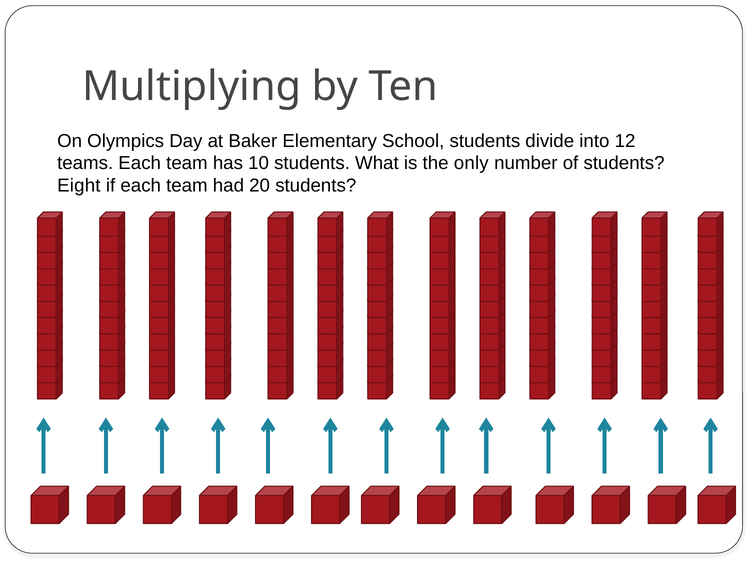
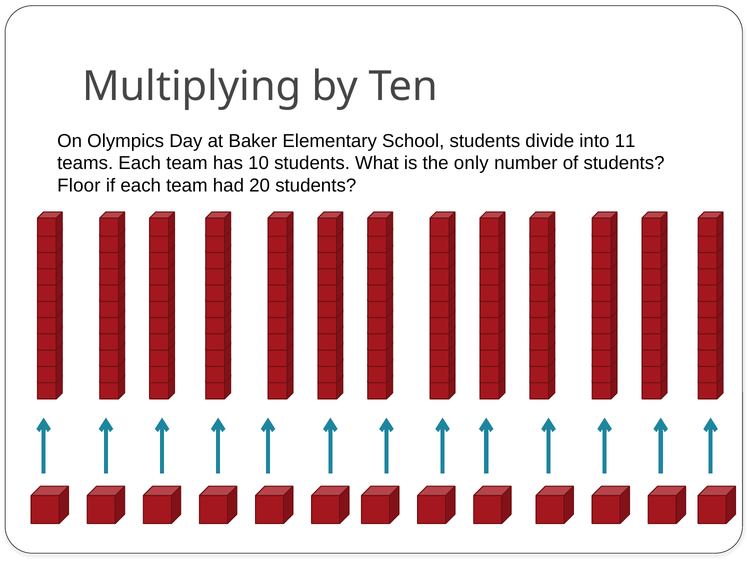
12: 12 -> 11 (625, 141)
Eight: Eight -> Floor (79, 186)
